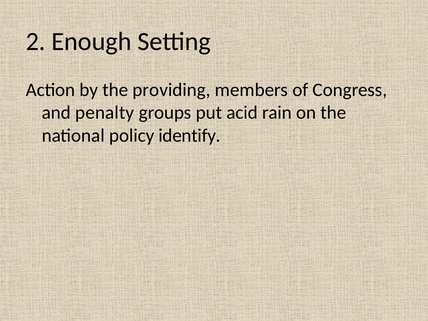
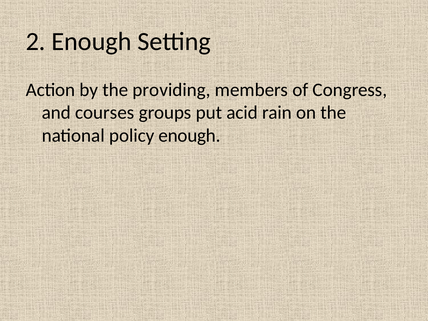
penalty: penalty -> courses (105, 113)
policy identify: identify -> enough (189, 135)
